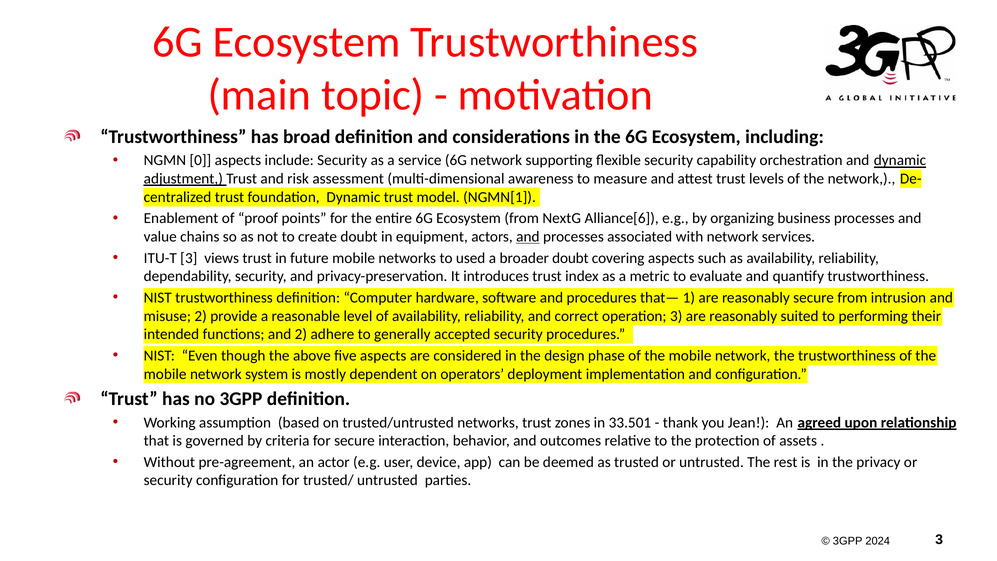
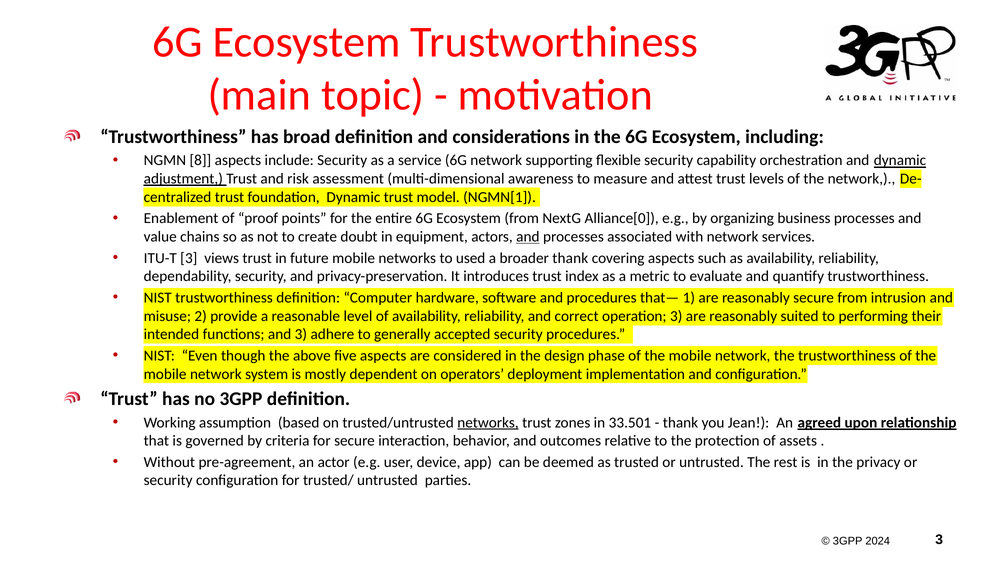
0: 0 -> 8 (200, 160)
Alliance[6: Alliance[6 -> Alliance[0 (622, 218)
broader doubt: doubt -> thank (570, 258)
and 2: 2 -> 3 (301, 334)
networks underline: none -> present (488, 422)
